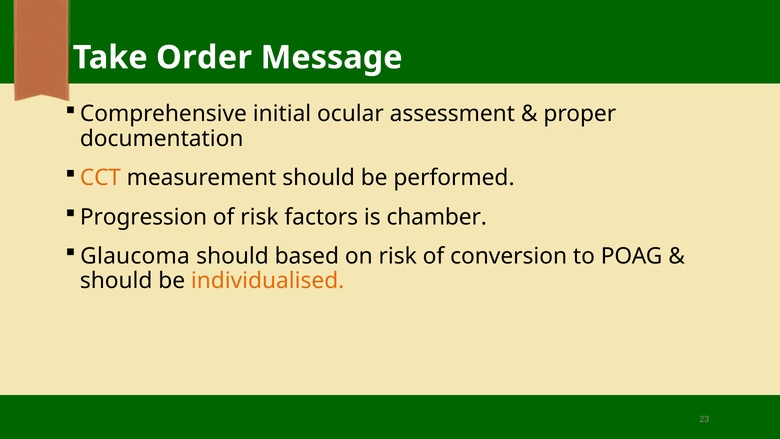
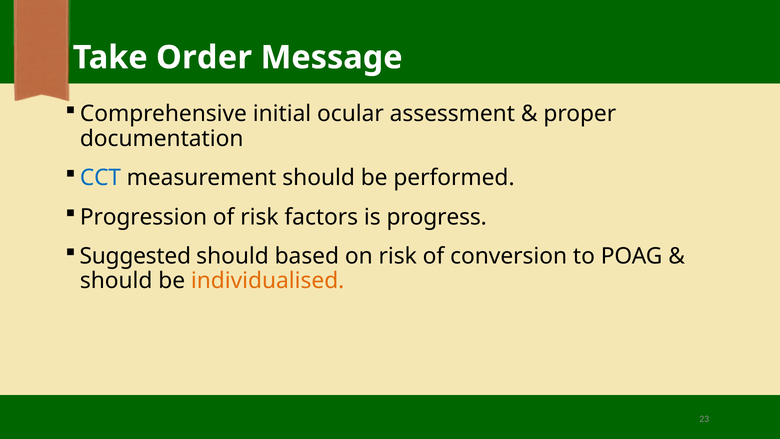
CCT colour: orange -> blue (100, 178)
chamber: chamber -> progress (437, 217)
Glaucoma: Glaucoma -> Suggested (135, 256)
